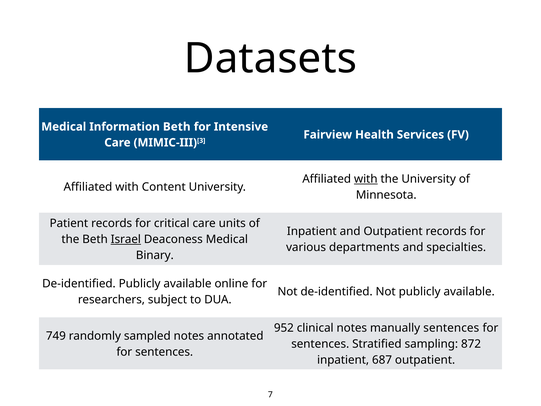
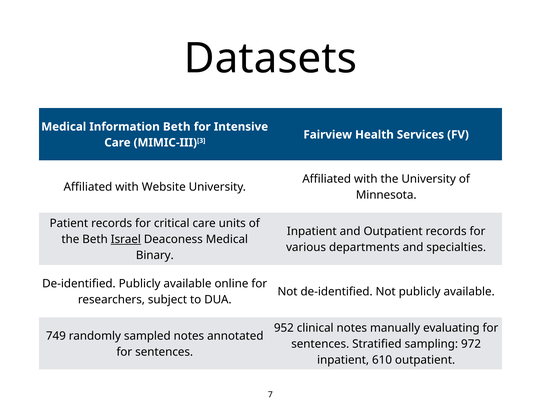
with underline: present -> none (366, 179)
Content: Content -> Website (164, 187)
manually sentences: sentences -> evaluating (451, 328)
872: 872 -> 972 (471, 344)
687: 687 -> 610 (382, 360)
